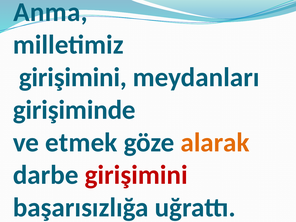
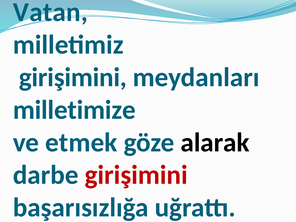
Anma: Anma -> Vatan (50, 12)
girişiminde: girişiminde -> milletimize (74, 110)
alarak colour: orange -> black (215, 142)
